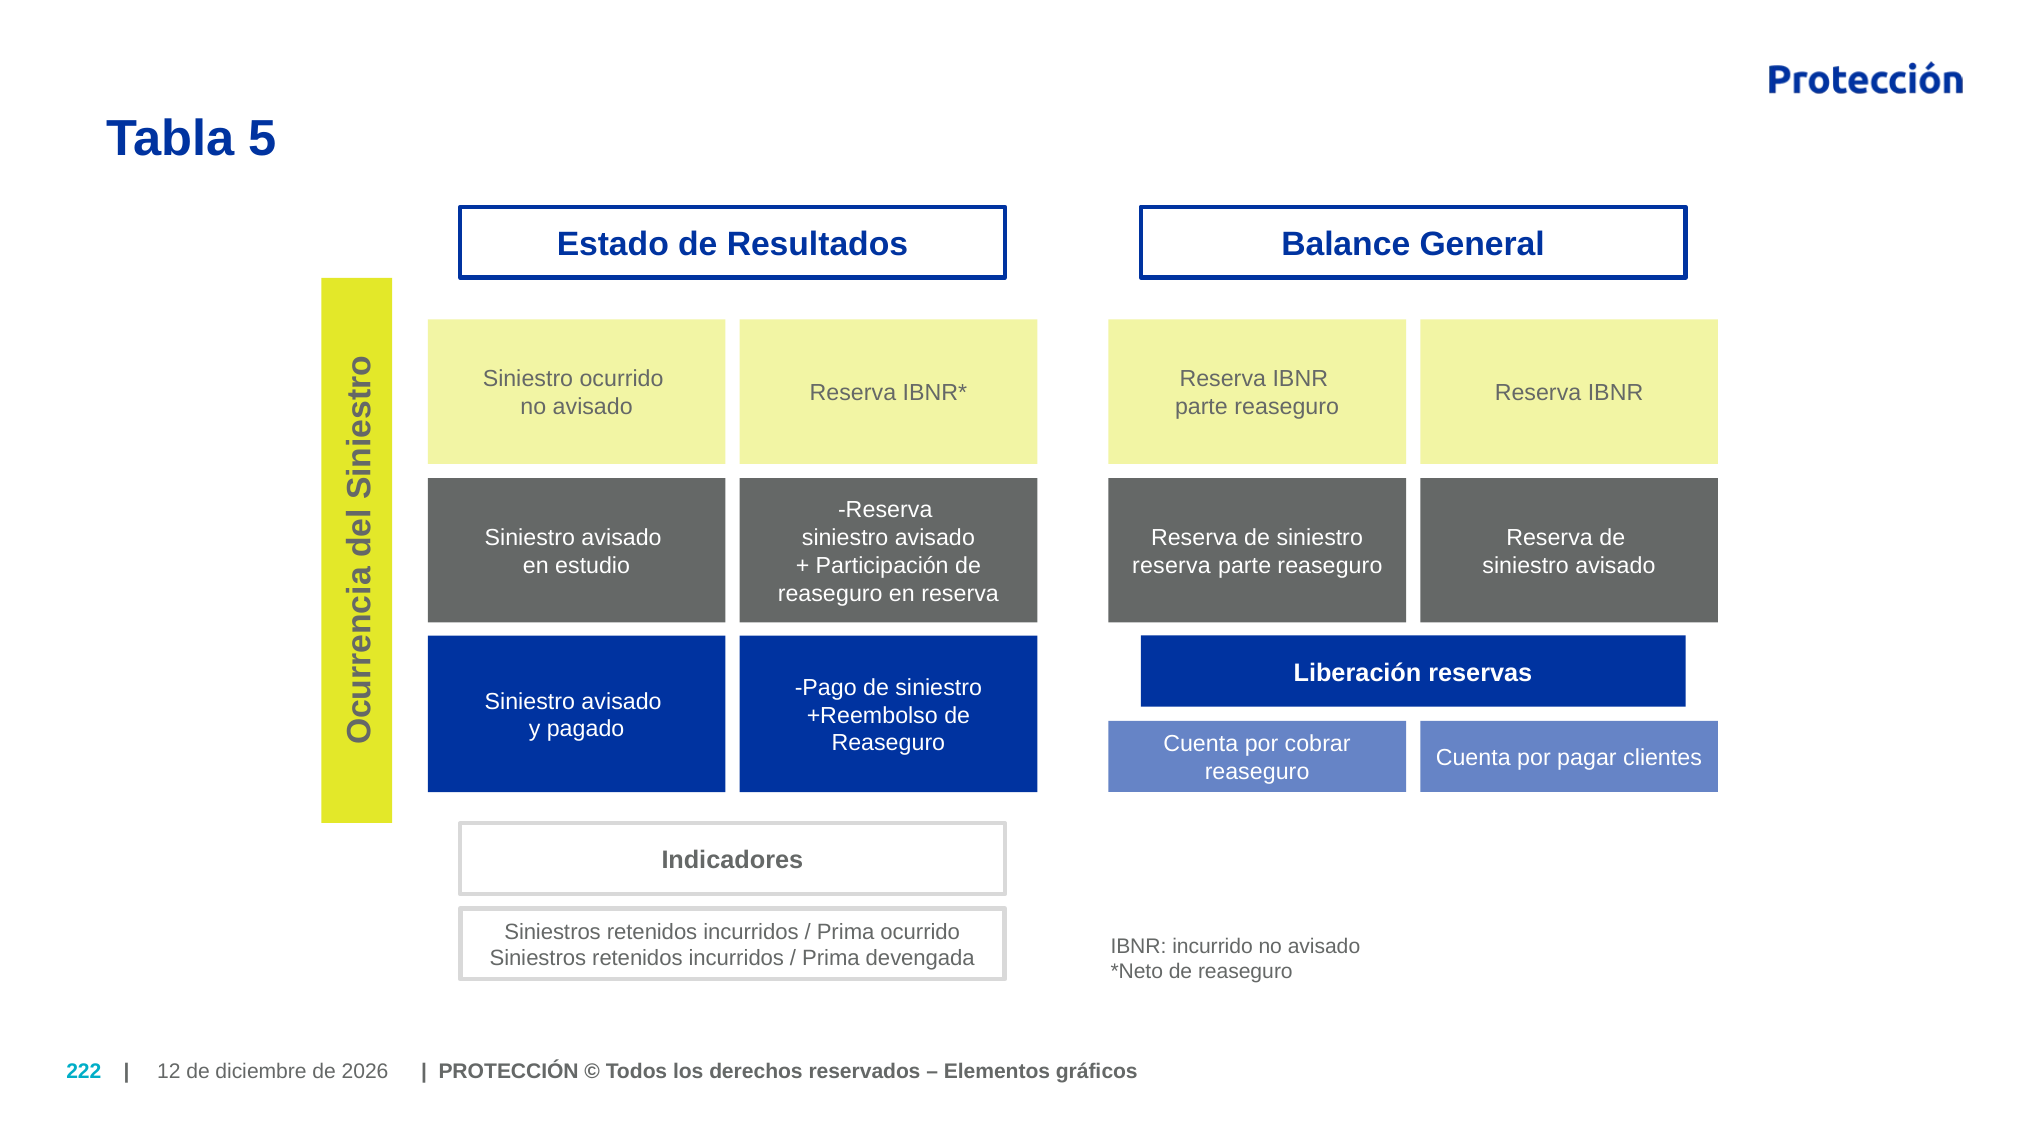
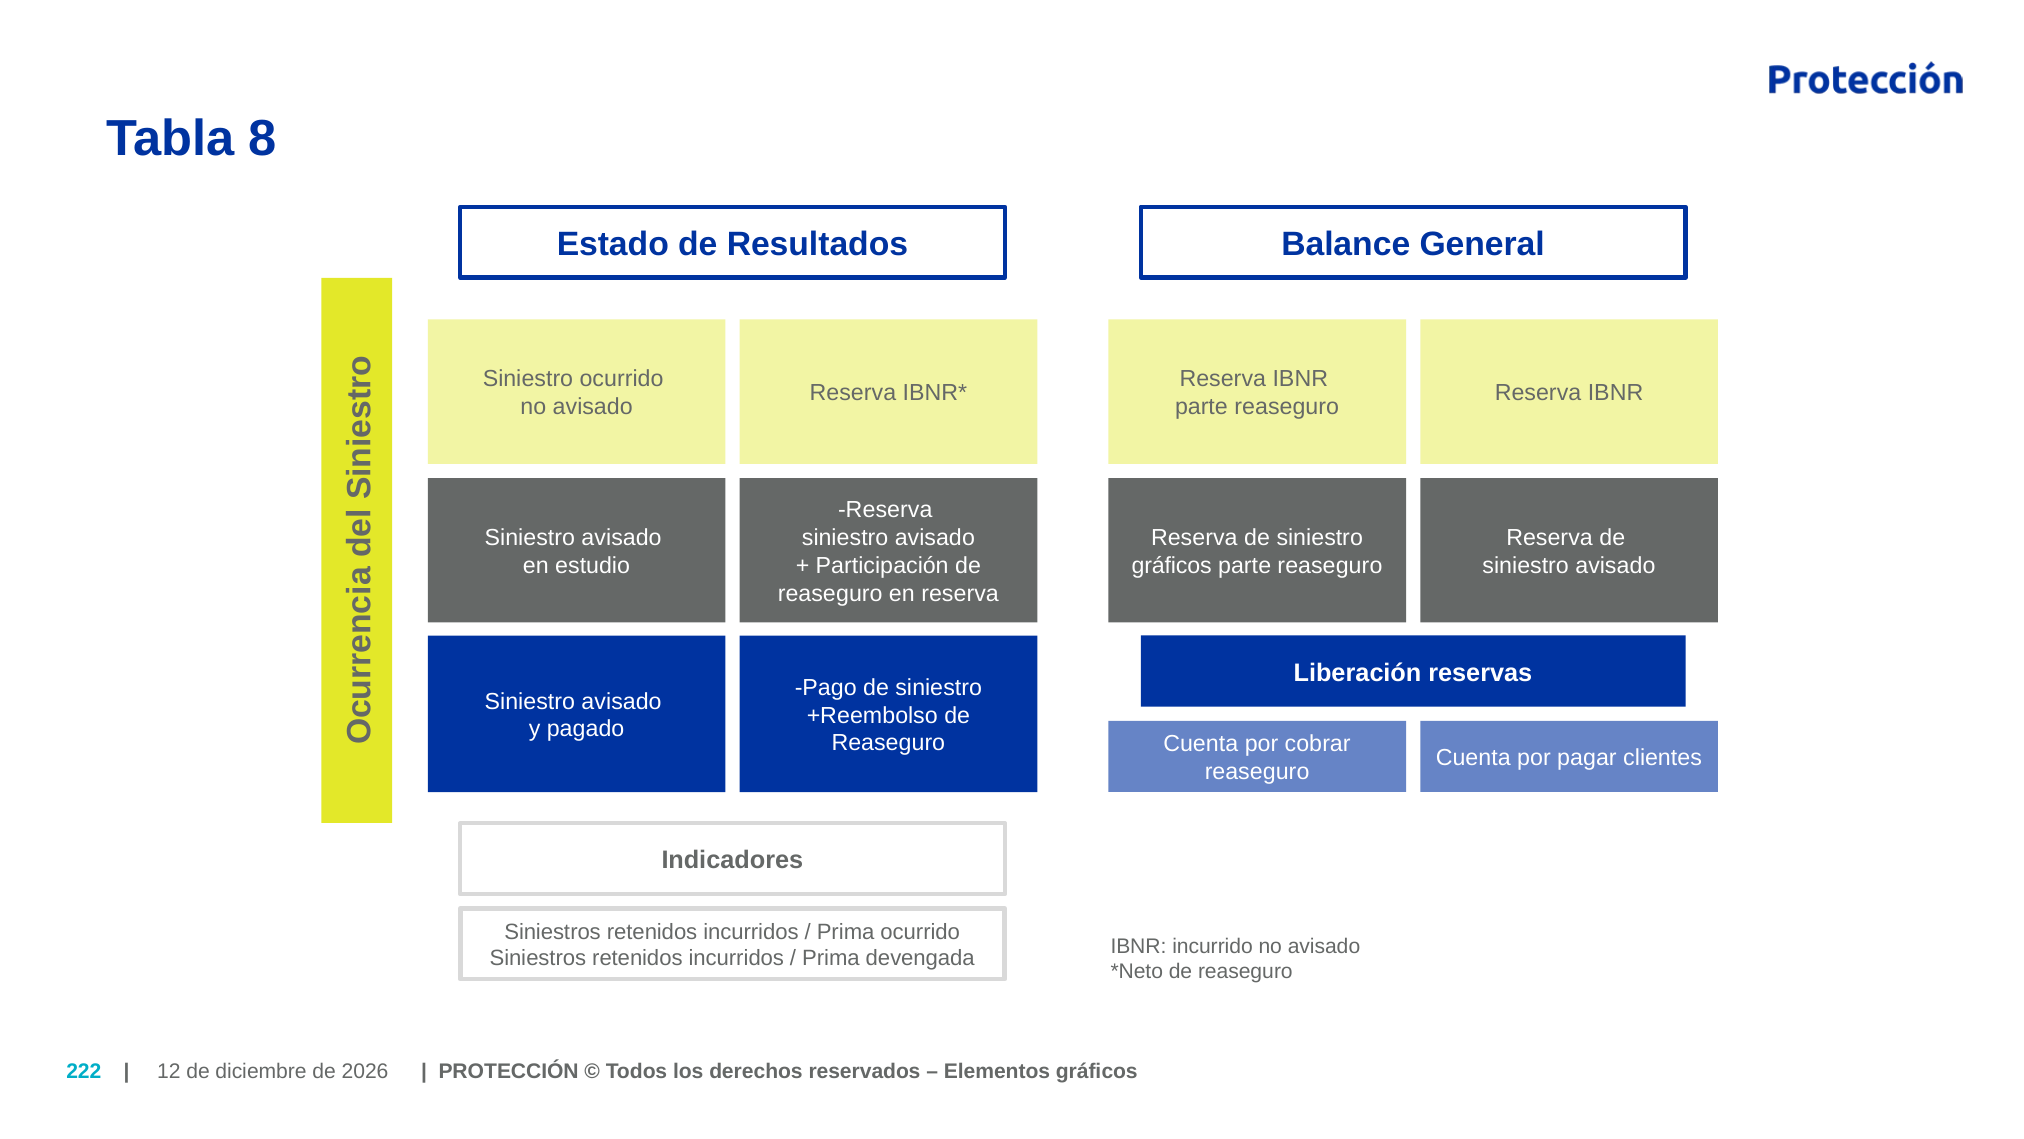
5: 5 -> 8 (263, 139)
reserva: reserva -> gráficos (1172, 566)
